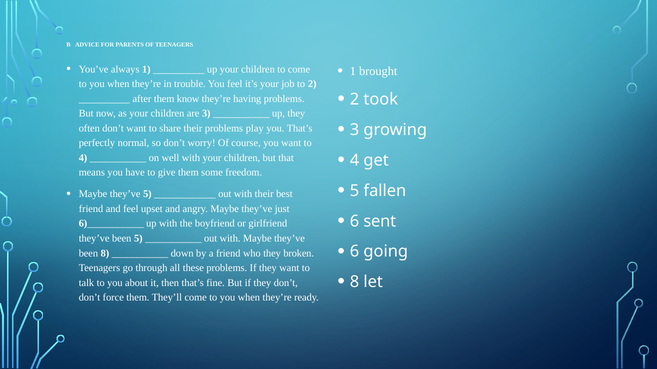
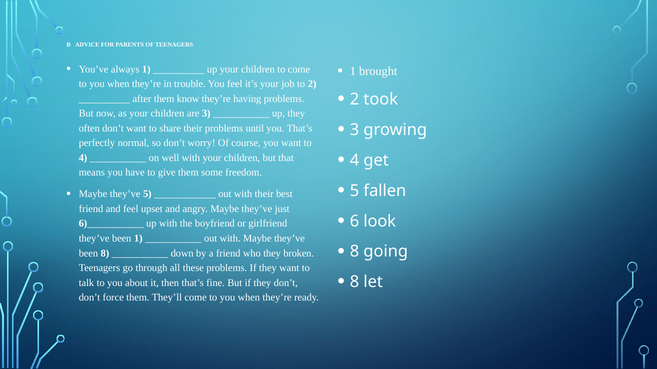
play: play -> until (255, 128)
sent: sent -> look (380, 221)
been 5: 5 -> 1 (138, 239)
6: 6 -> 8 (355, 252)
